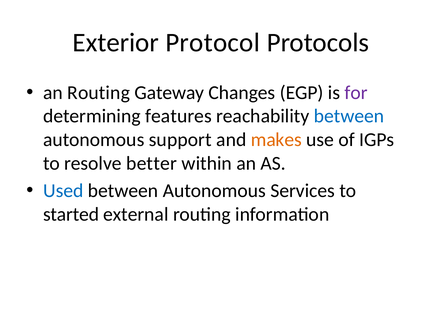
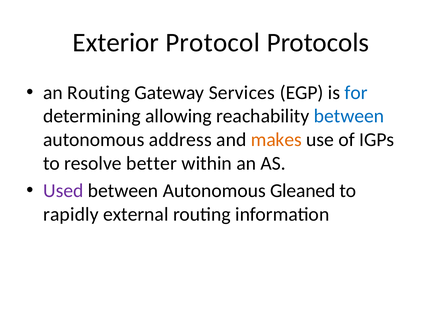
Changes: Changes -> Services (242, 93)
for colour: purple -> blue (356, 93)
features: features -> allowing (178, 116)
support: support -> address (180, 140)
Used colour: blue -> purple (63, 191)
Services: Services -> Gleaned (303, 191)
started: started -> rapidly (71, 215)
